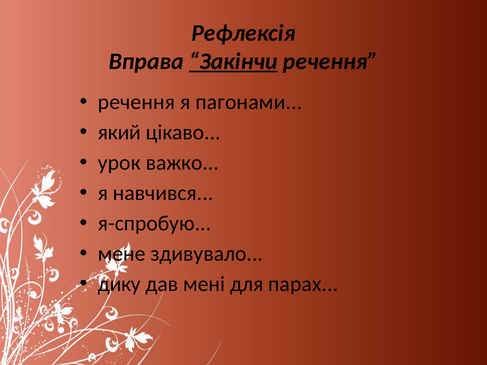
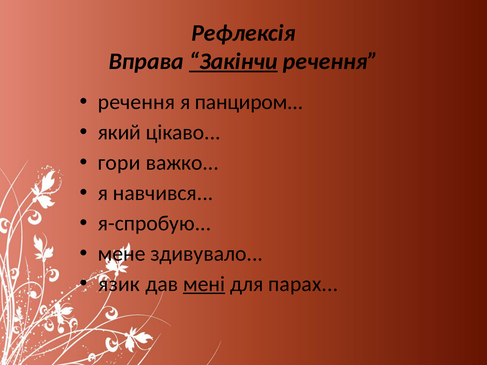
пагонами: пагонами -> панциром (249, 102)
урок: урок -> гори (119, 163)
дику: дику -> язик (119, 284)
мені underline: none -> present (204, 284)
